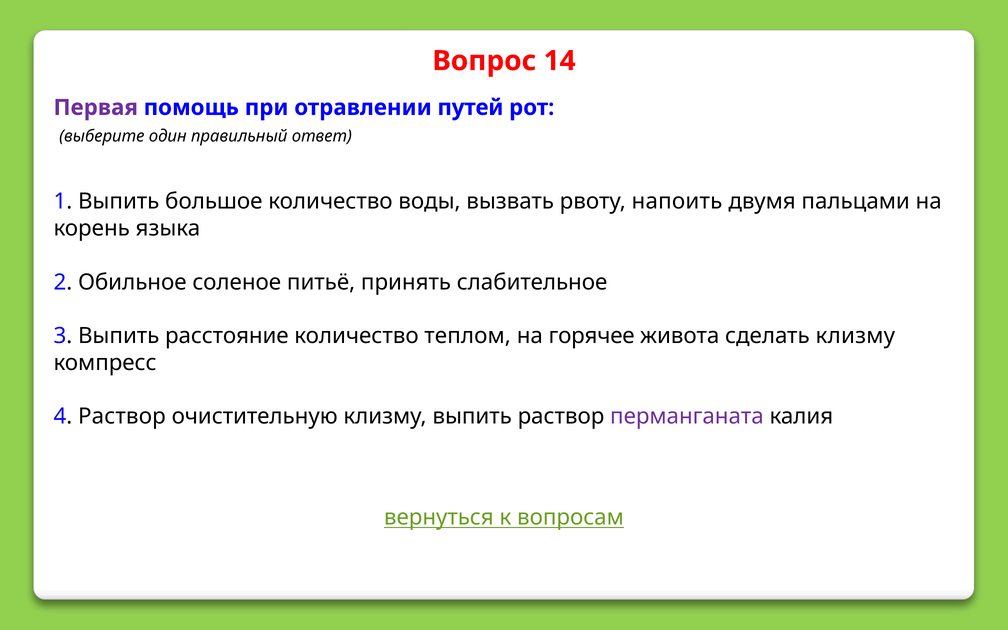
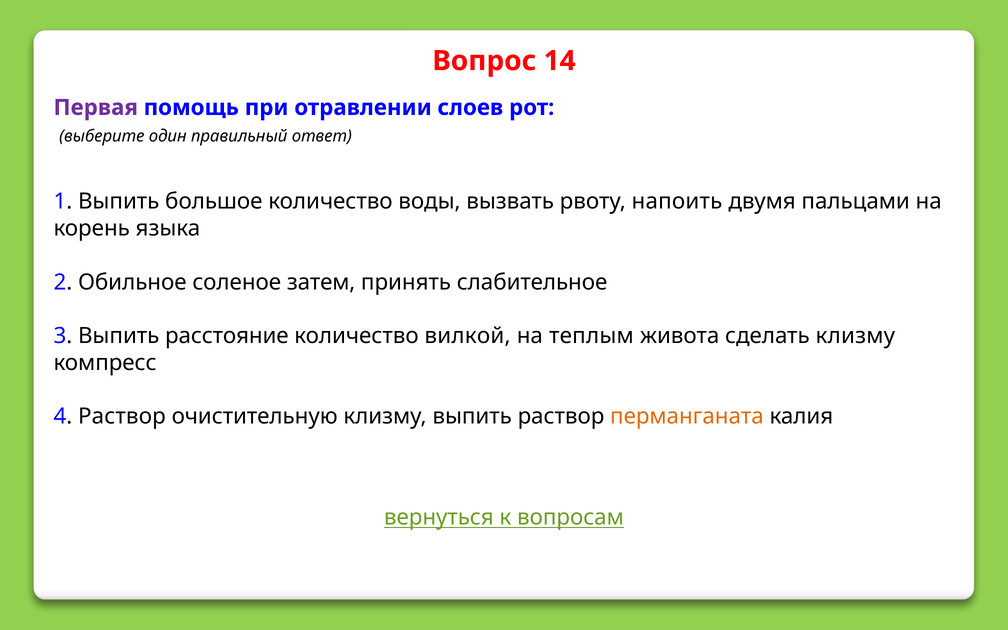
путей: путей -> слоев (470, 108)
питьё: питьё -> затем (321, 282)
теплом: теплом -> вилкой (468, 336)
горячее: горячее -> теплым (591, 336)
перманганата colour: purple -> orange (687, 417)
